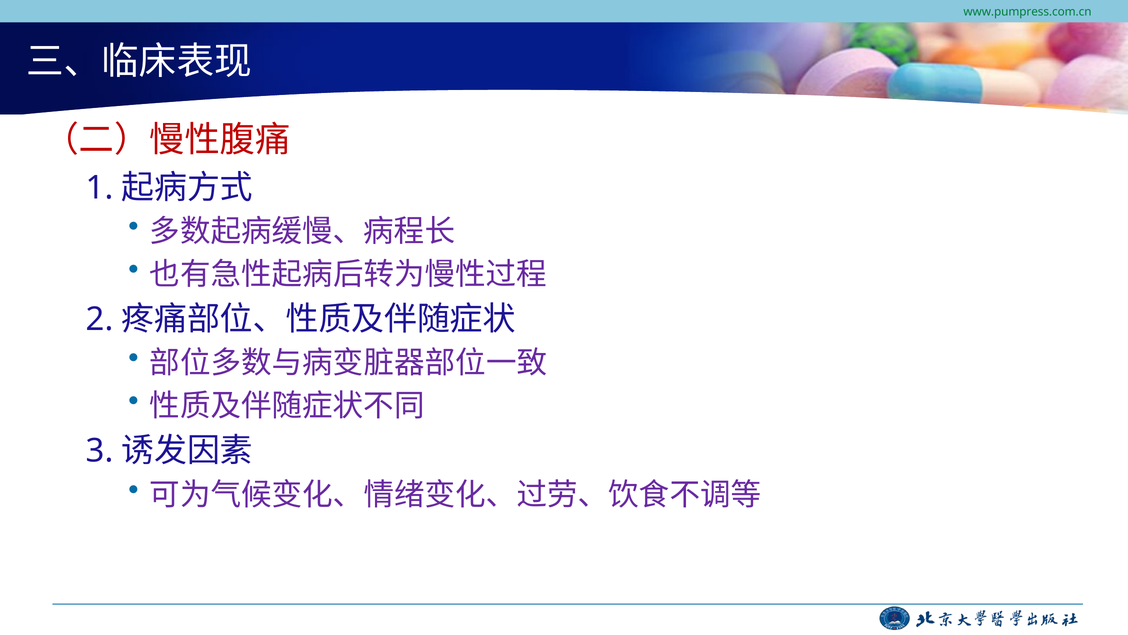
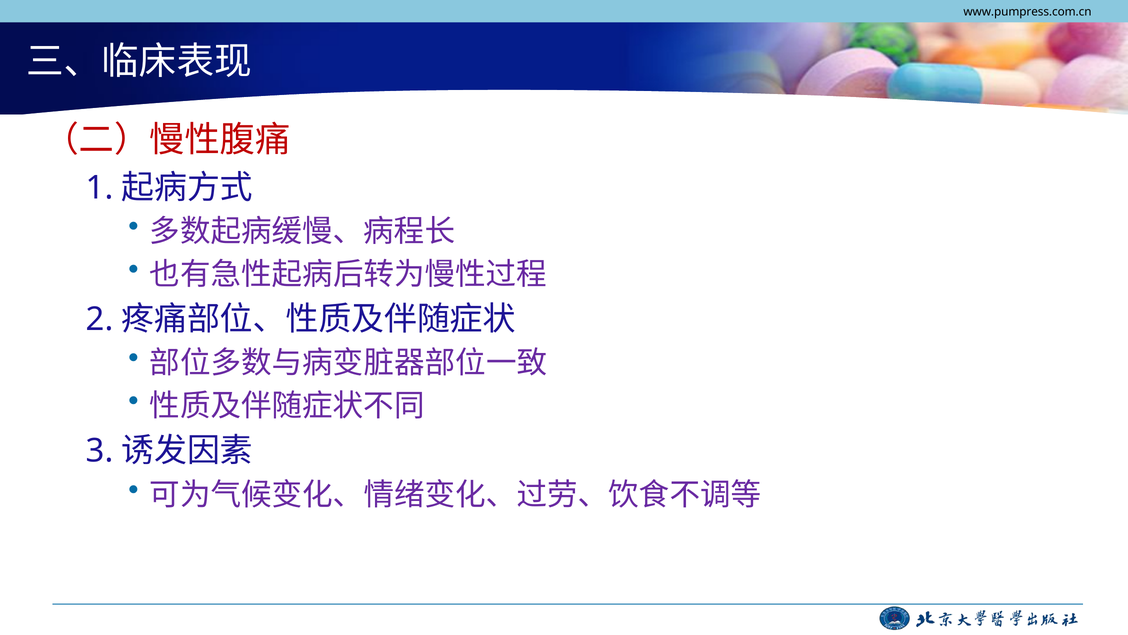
www.pumpress.com.cn colour: green -> black (1027, 12)
